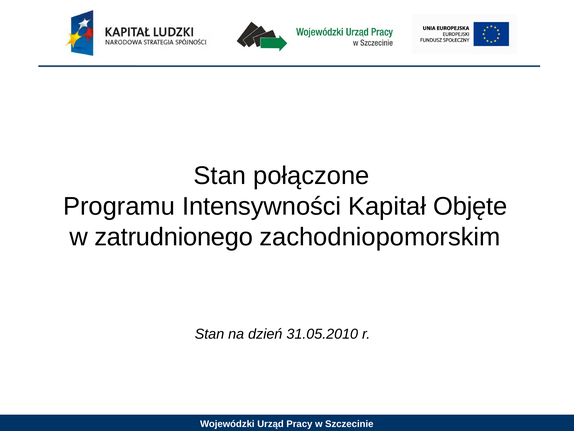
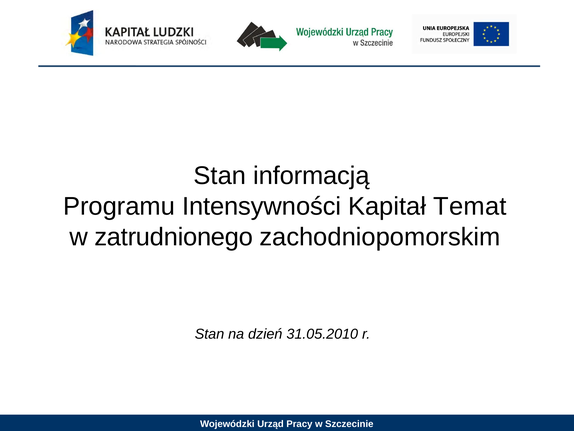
połączone: połączone -> informacją (311, 176)
Objęte: Objęte -> Temat (470, 206)
